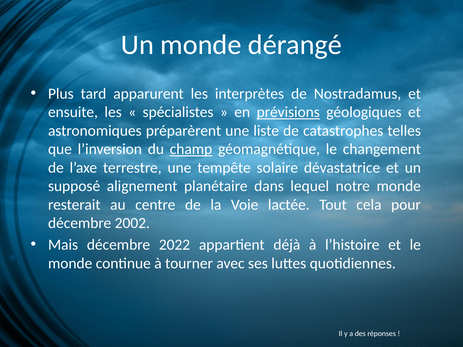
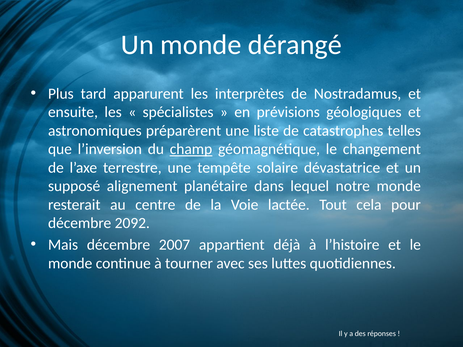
prévisions underline: present -> none (288, 112)
2002: 2002 -> 2092 (132, 223)
2022: 2022 -> 2007 (175, 245)
